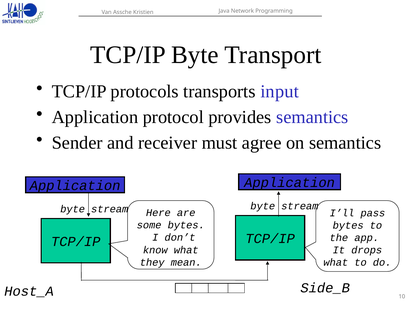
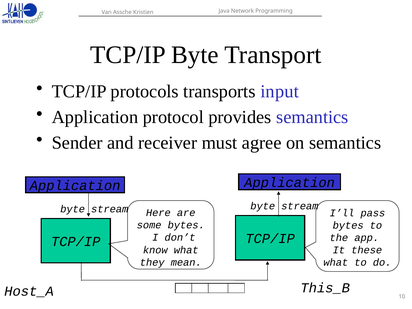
drops: drops -> these (367, 250)
Side_B: Side_B -> This_B (325, 288)
